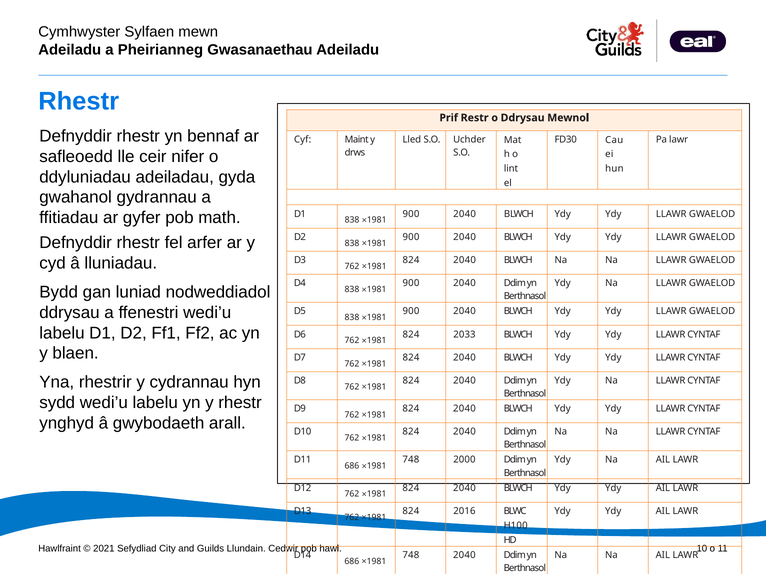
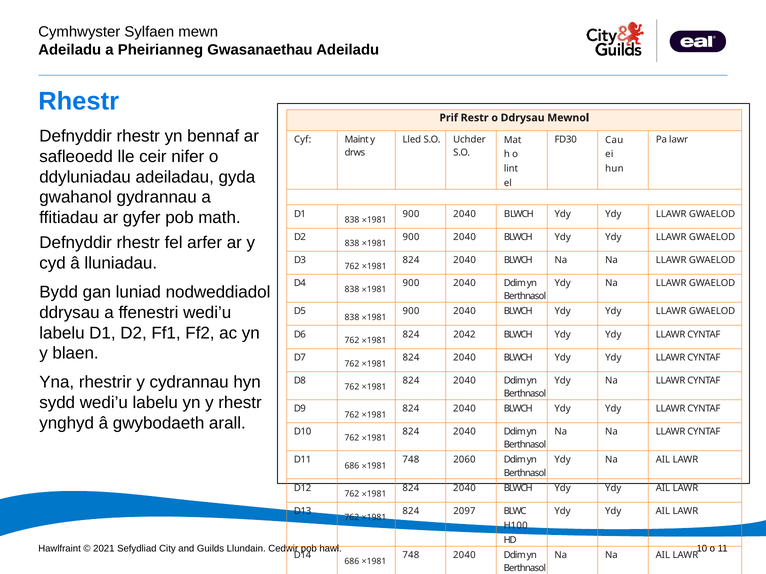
2033: 2033 -> 2042 (464, 335)
2000: 2000 -> 2060 (464, 460)
2016: 2016 -> 2097 (464, 511)
